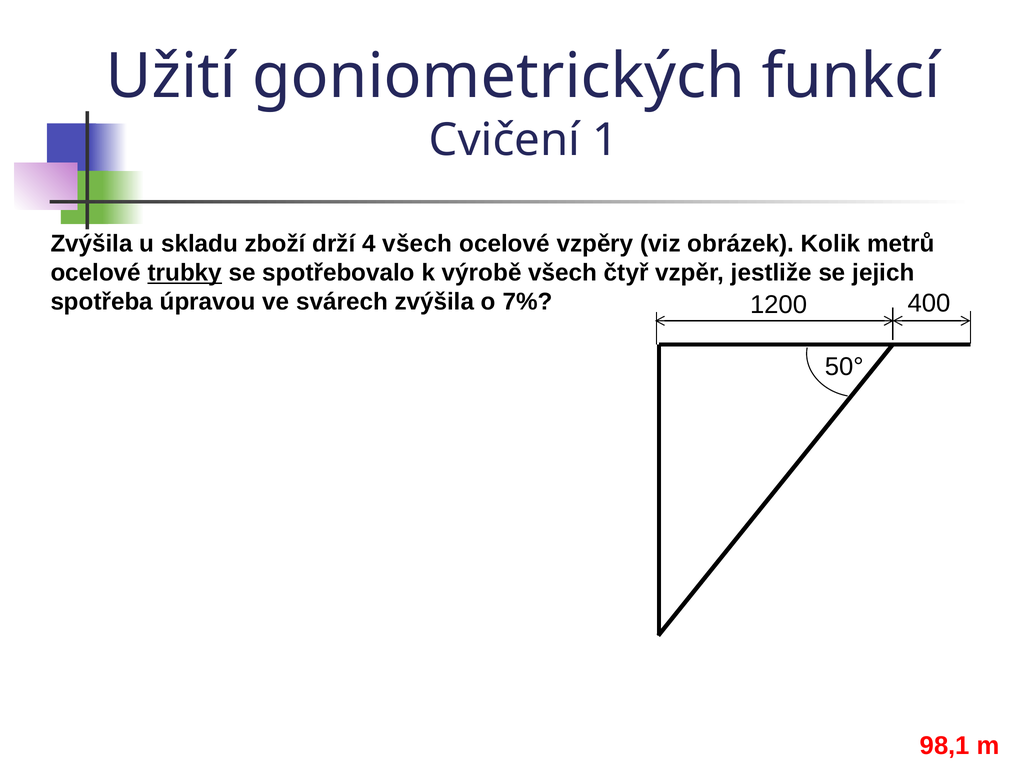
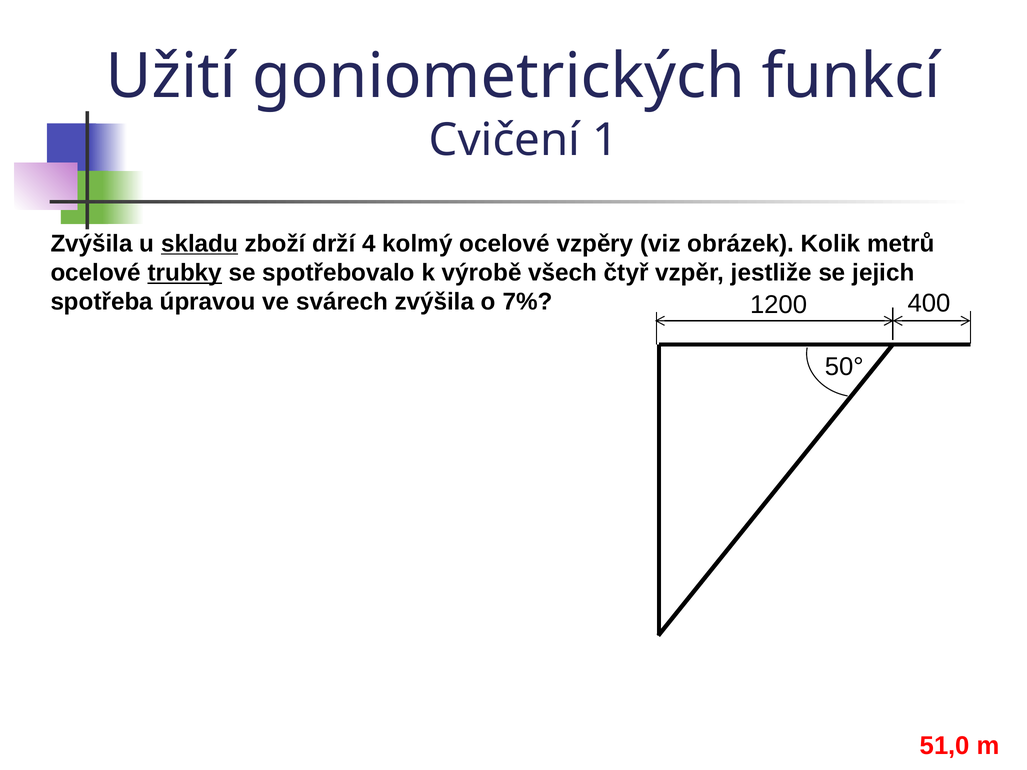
skladu underline: none -> present (199, 244)
4 všech: všech -> kolmý (417, 244)
98,1: 98,1 -> 51,0 (945, 746)
